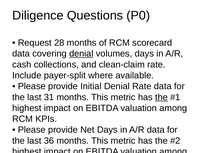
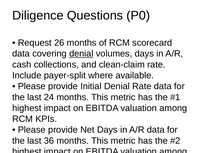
28: 28 -> 26 (59, 43)
31: 31 -> 24 (49, 97)
the underline: present -> none (161, 97)
